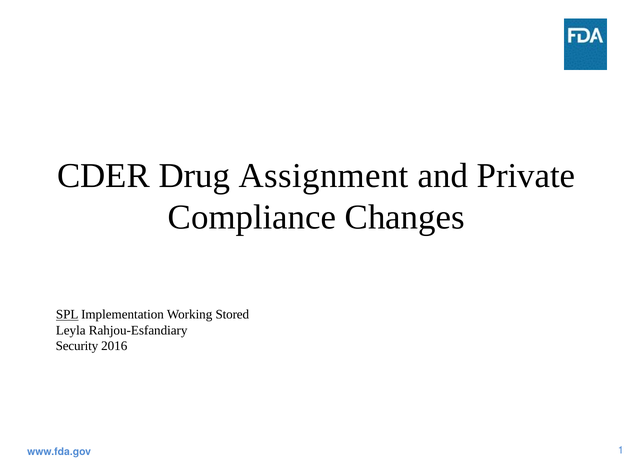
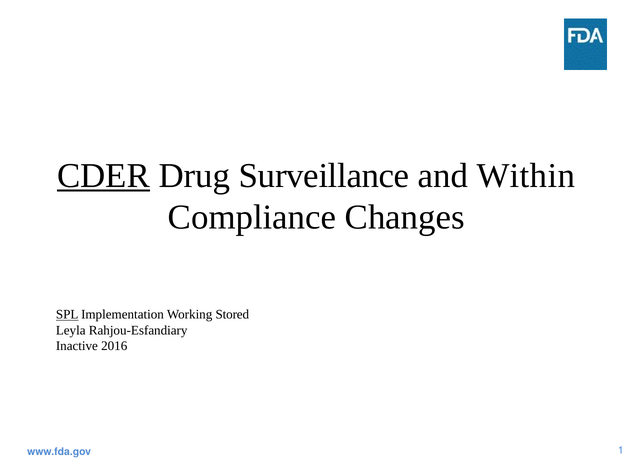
CDER underline: none -> present (104, 176)
Assignment: Assignment -> Surveillance (324, 176)
Private: Private -> Within (526, 176)
Security: Security -> Inactive (77, 346)
